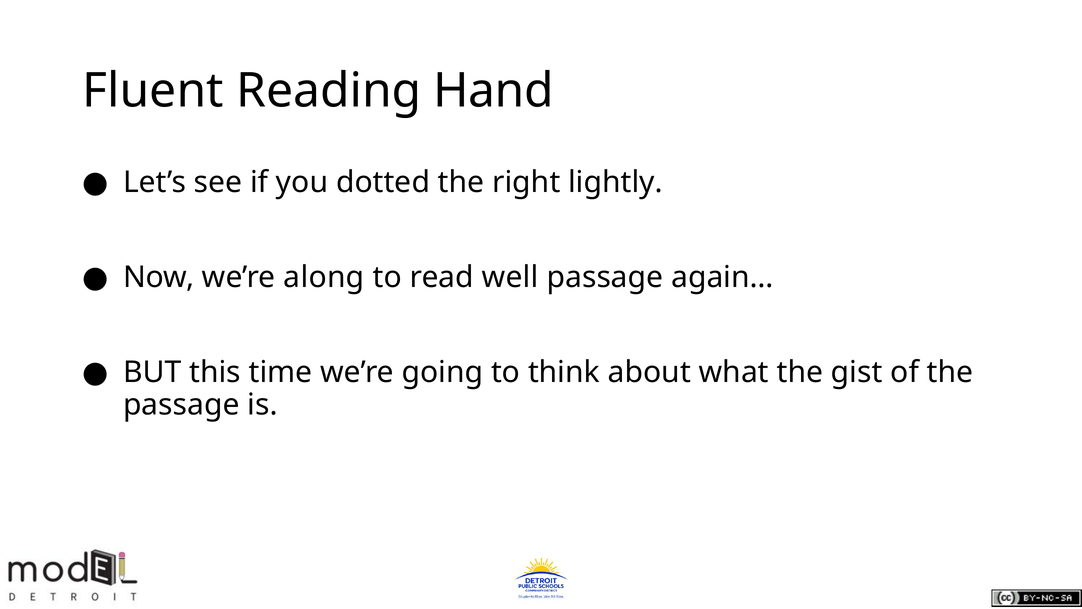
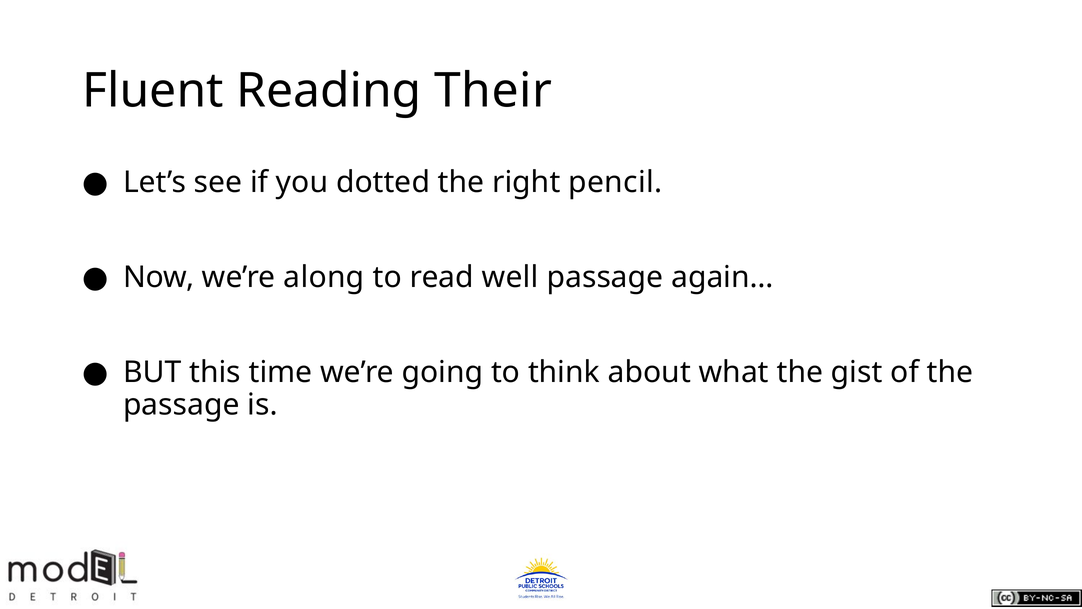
Hand: Hand -> Their (493, 91)
lightly: lightly -> pencil (615, 182)
